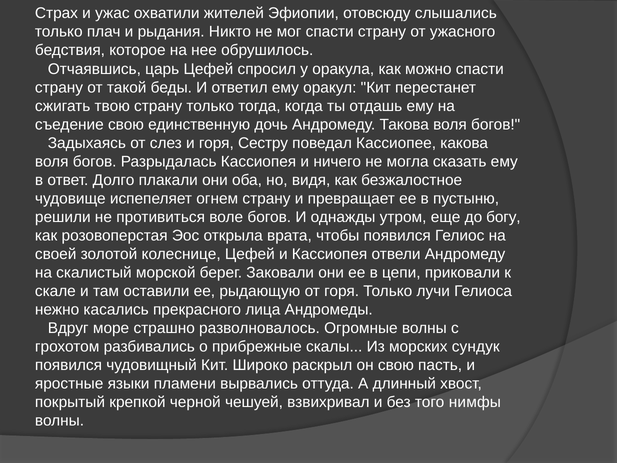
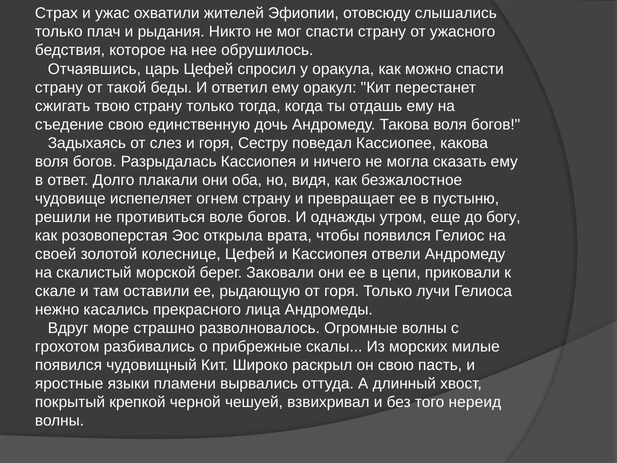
сундук: сундук -> милые (476, 347)
нимфы: нимфы -> нереид (475, 402)
